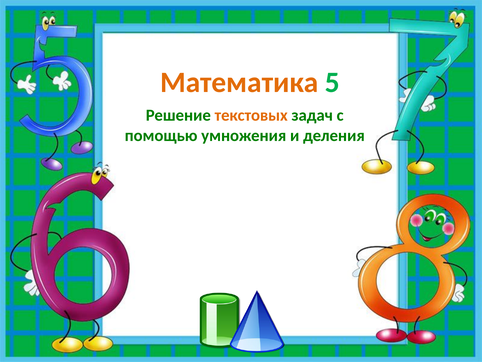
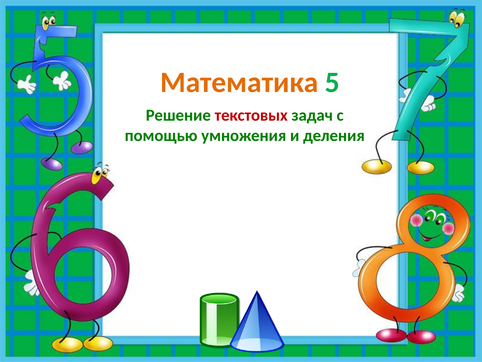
текстовых colour: orange -> red (251, 115)
